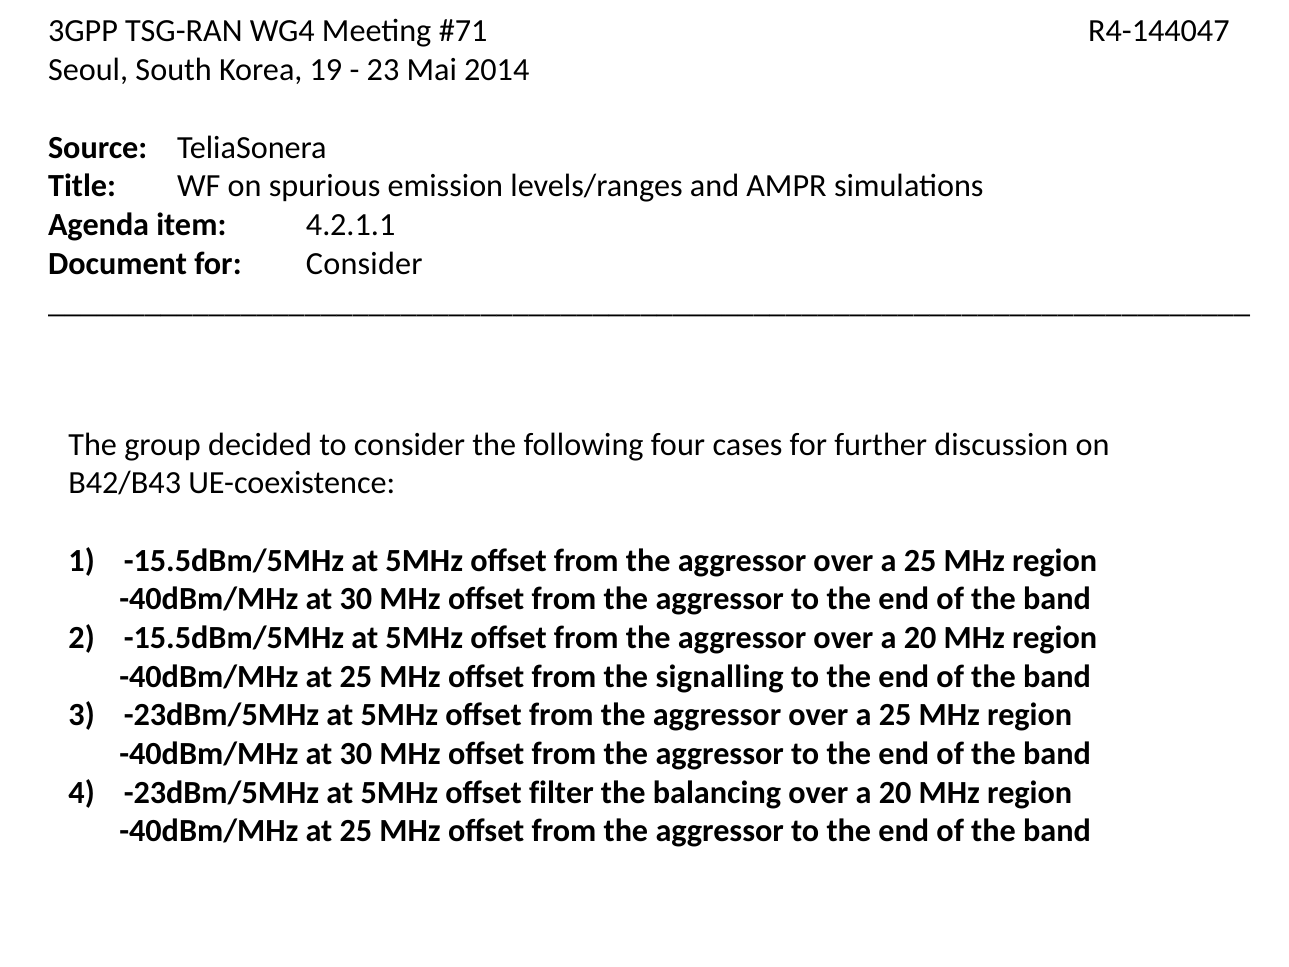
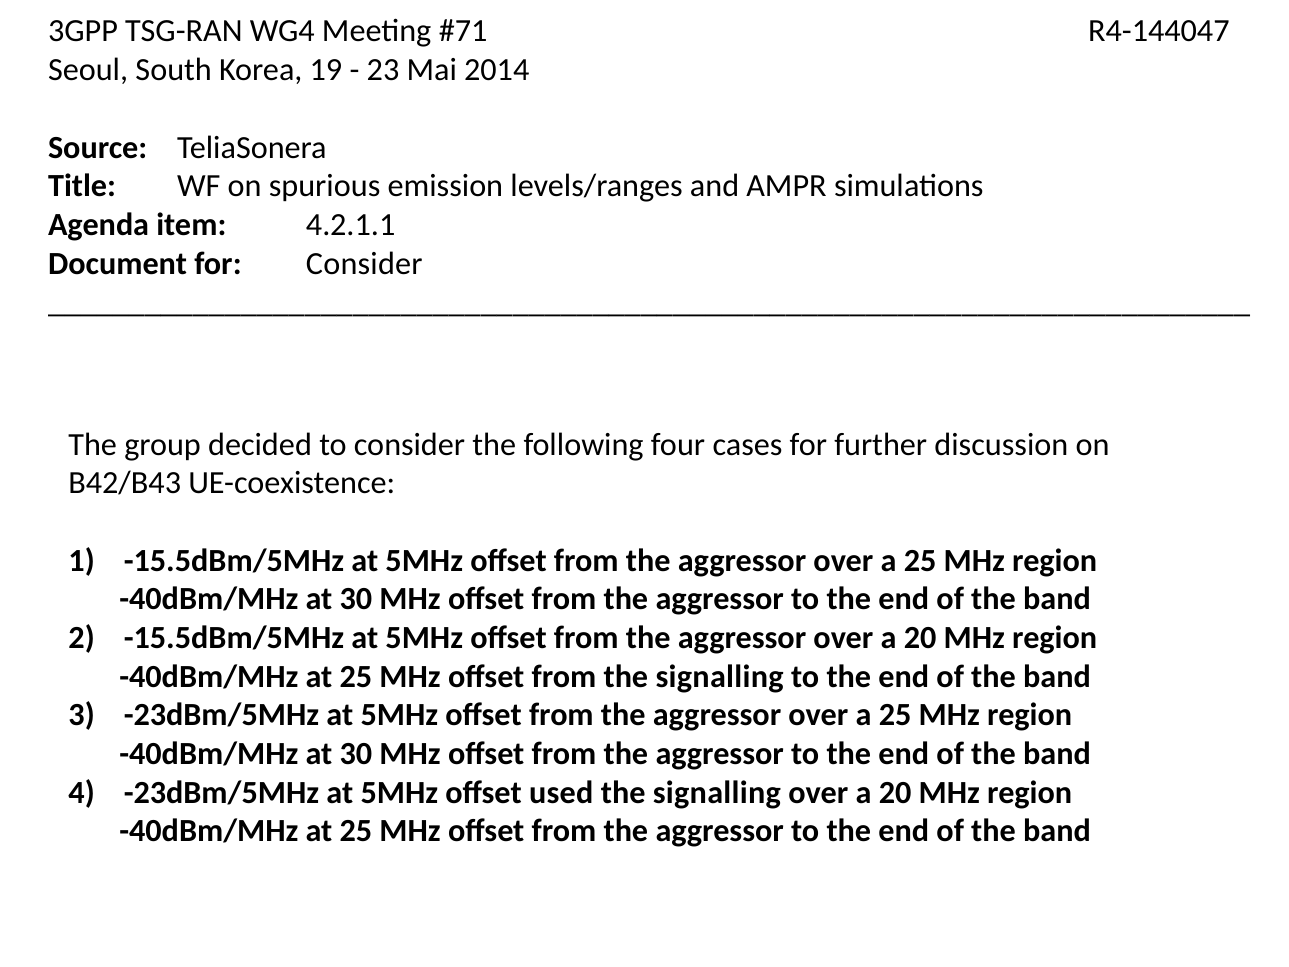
filter: filter -> used (561, 792)
balancing: balancing -> signalling (717, 792)
